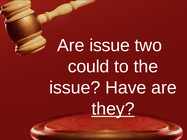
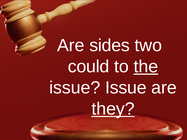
Are issue: issue -> sides (110, 45)
the underline: none -> present (146, 67)
issue Have: Have -> Issue (126, 88)
